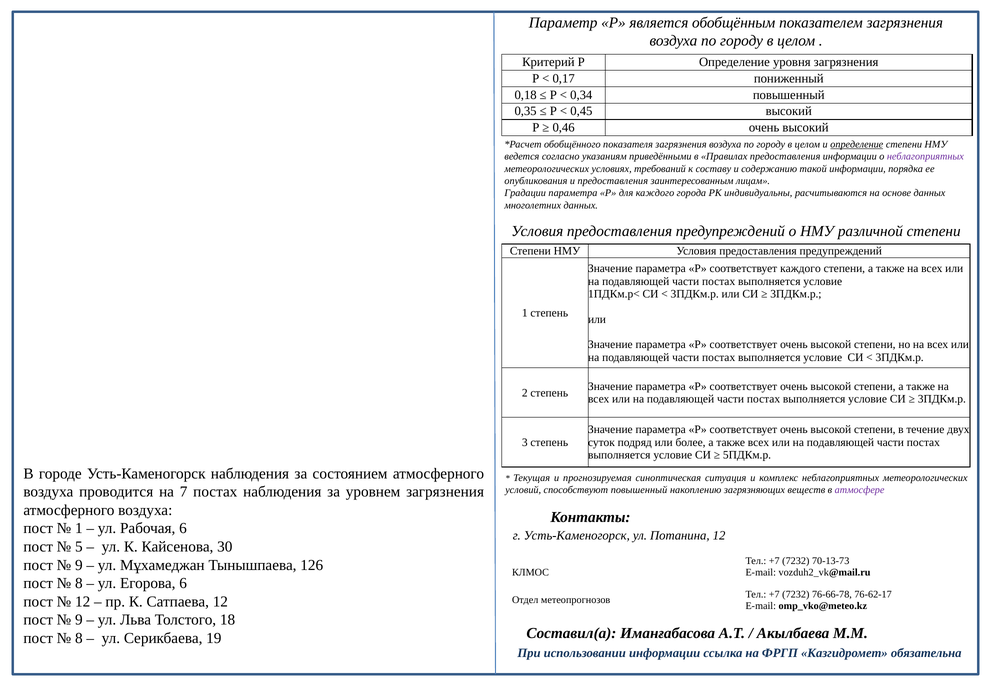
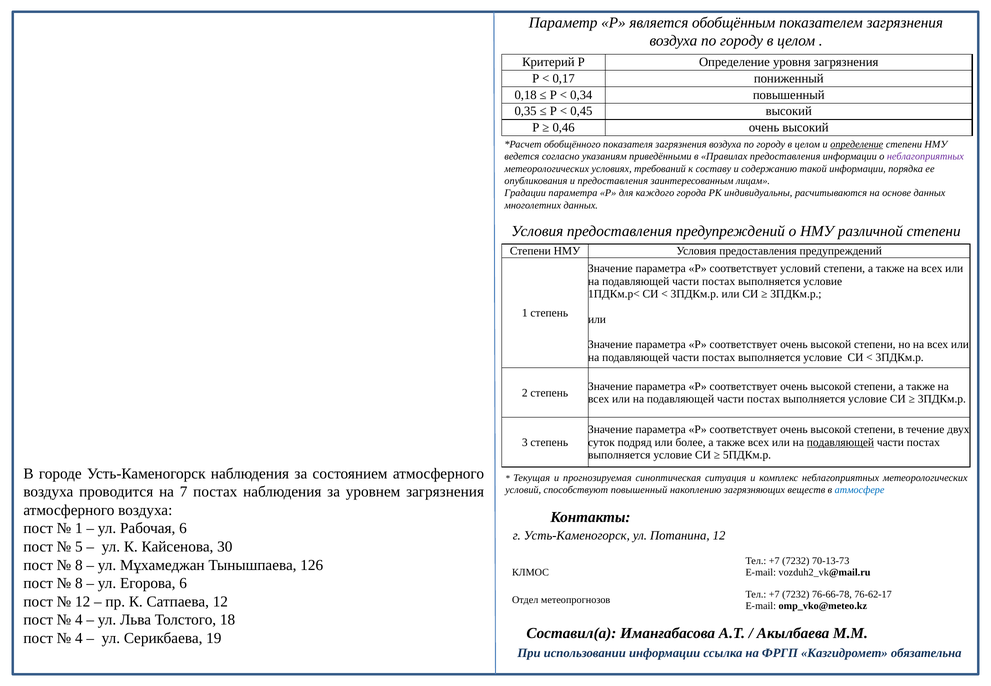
соответствует каждого: каждого -> условий (800, 269)
подавляющей underline: none -> present (840, 442)
атмосфере colour: purple -> blue (860, 490)
9: 9 -> 8 (79, 565)
9: 9 -> 4 (79, 620)
8: 8 -> 4 (79, 638)
